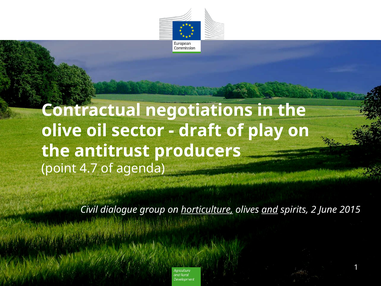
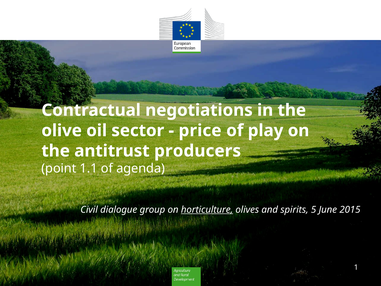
draft: draft -> price (200, 130)
4.7: 4.7 -> 1.1 (89, 168)
and underline: present -> none (270, 209)
2: 2 -> 5 (314, 209)
